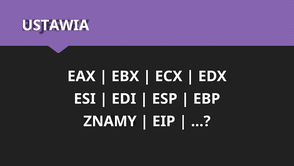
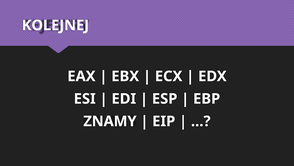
USTAWIA: USTAWIA -> KOLEJNEJ (55, 25)
